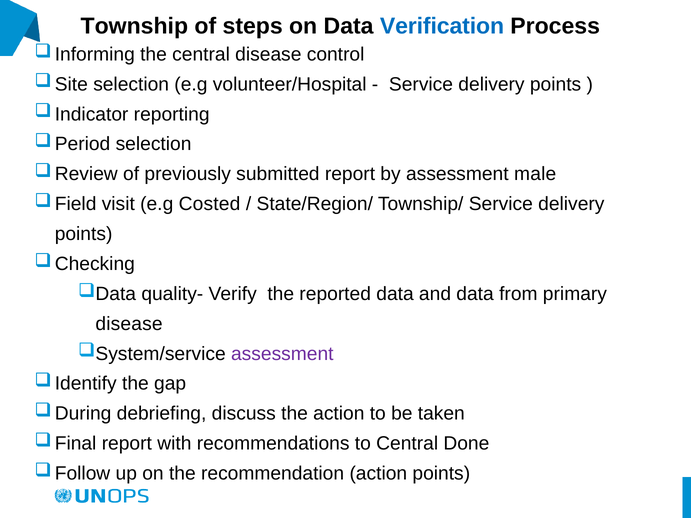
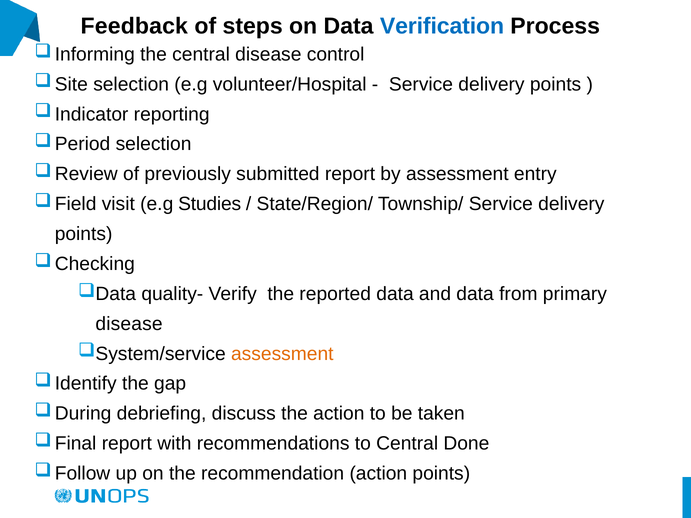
Township: Township -> Feedback (134, 26)
male: male -> entry (535, 174)
Costed: Costed -> Studies (210, 204)
assessment colour: purple -> orange (282, 354)
